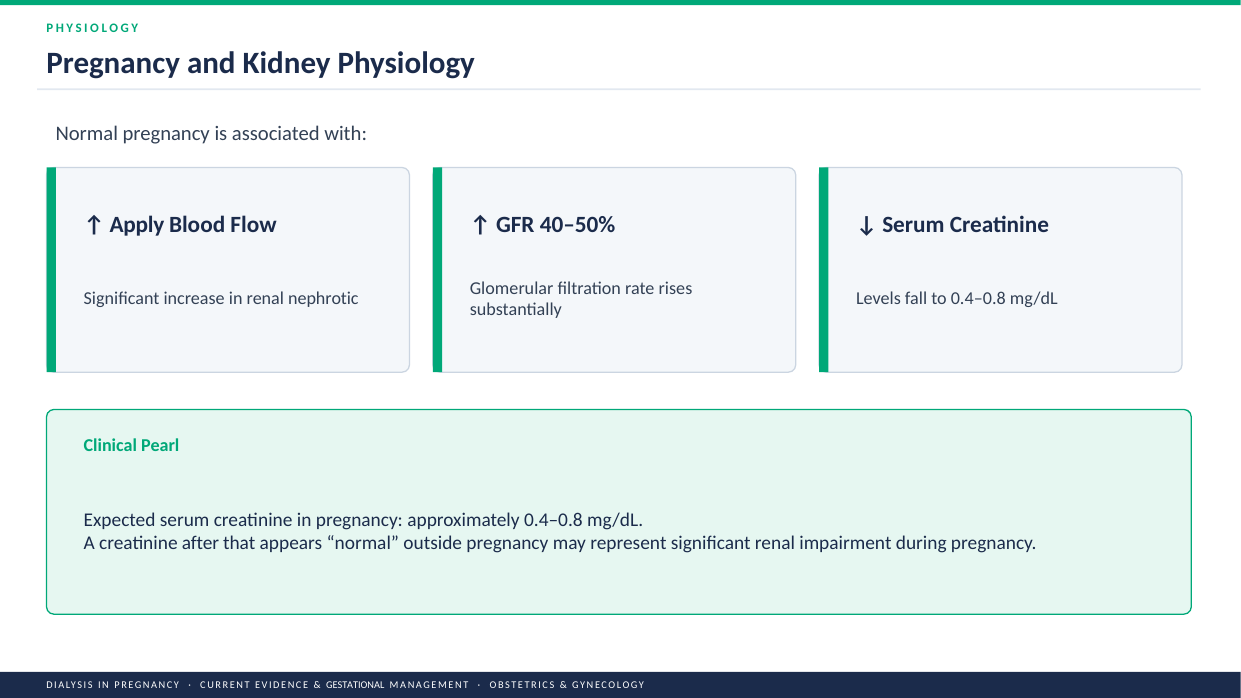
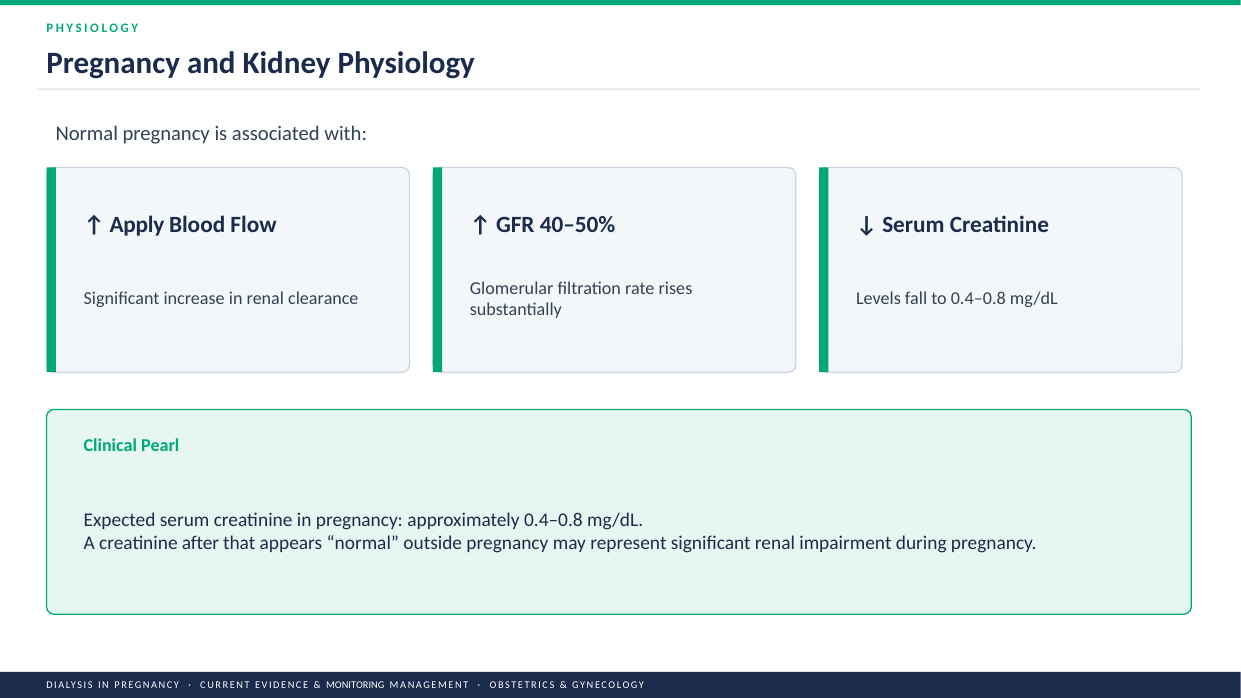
nephrotic: nephrotic -> clearance (323, 299)
GESTATIONAL: GESTATIONAL -> MONITORING (355, 685)
